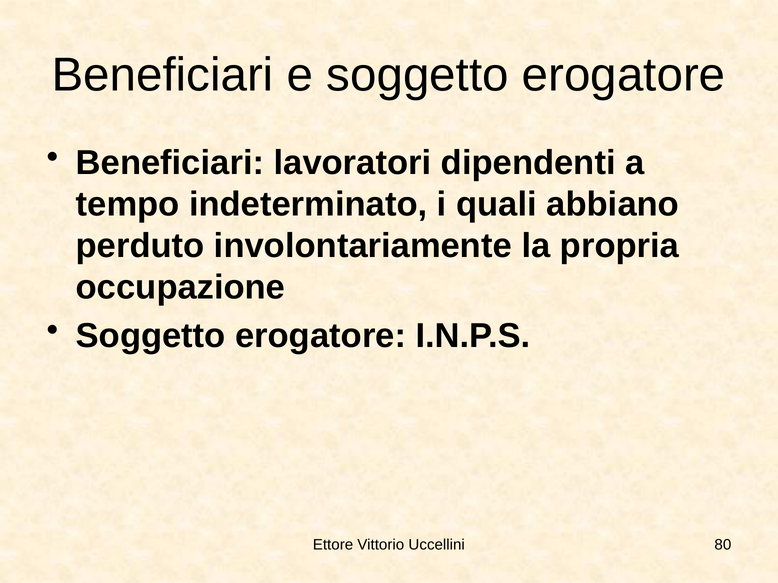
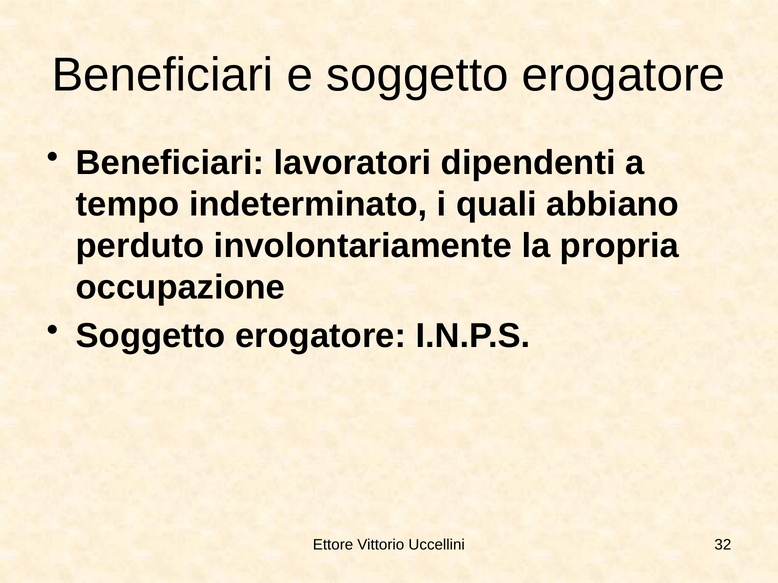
80: 80 -> 32 (723, 545)
